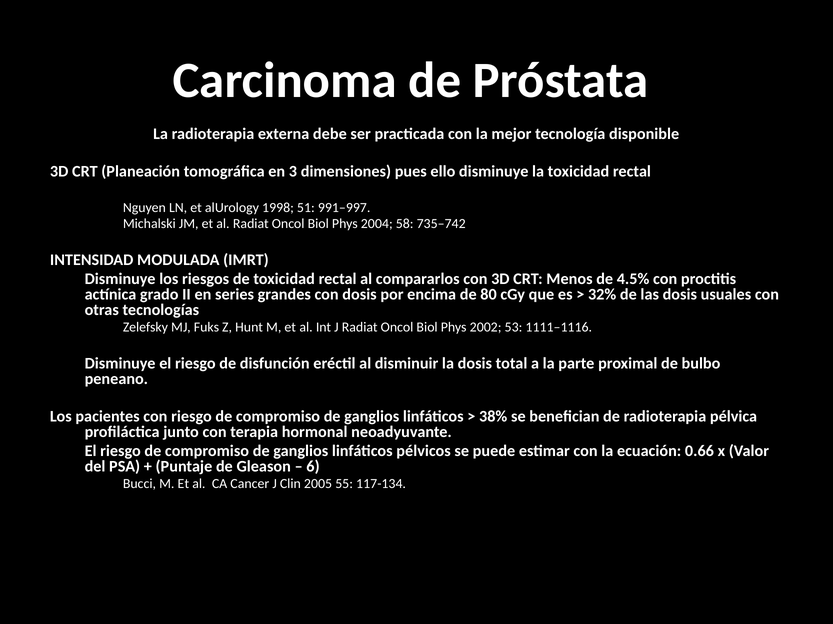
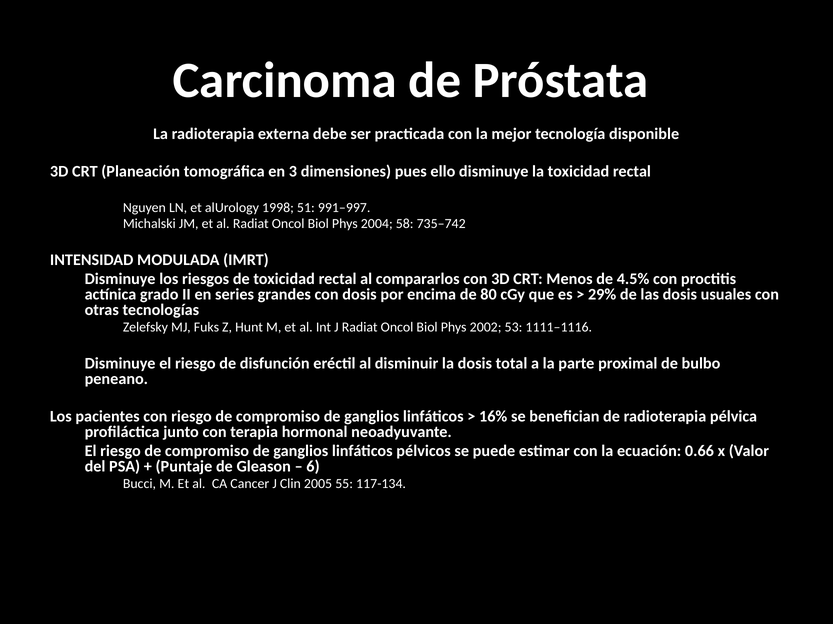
32%: 32% -> 29% (602, 295)
38%: 38% -> 16% (493, 417)
